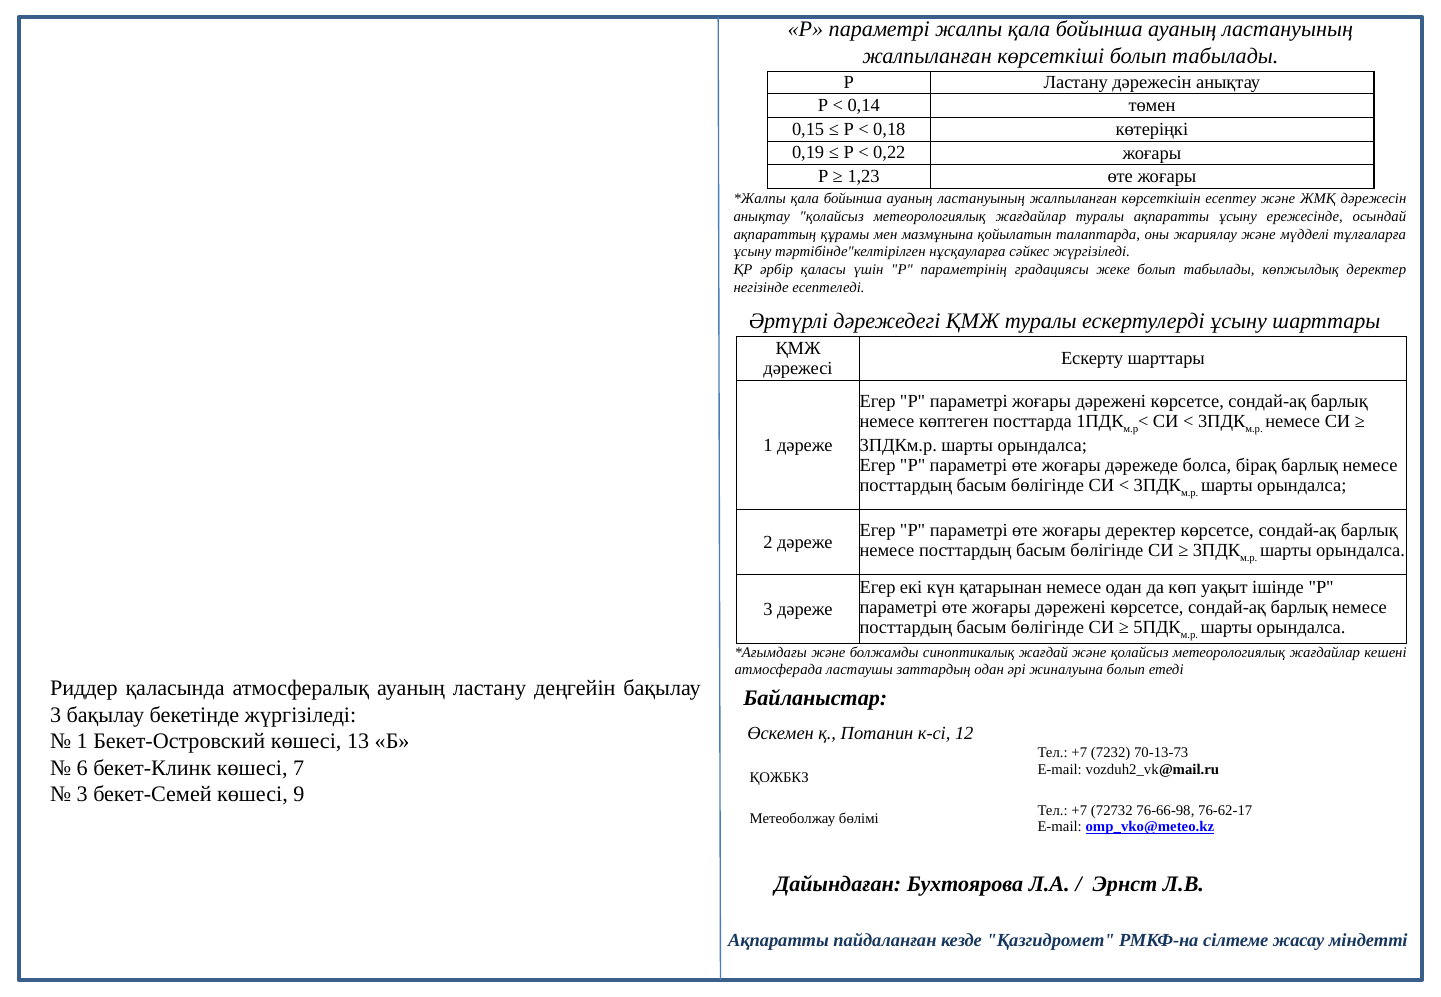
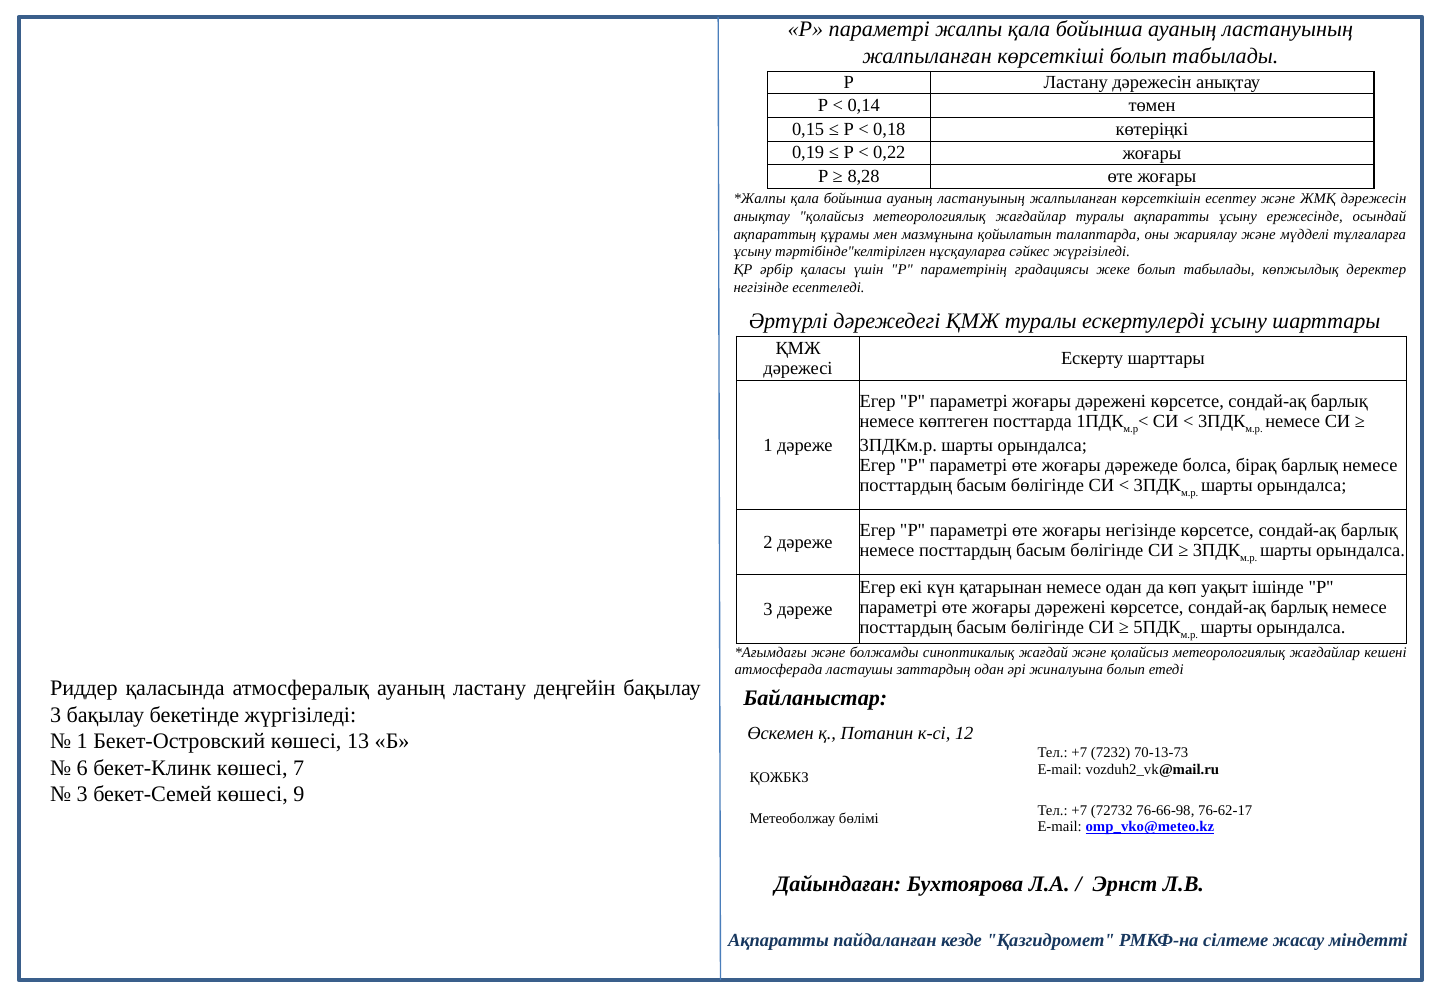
1,23: 1,23 -> 8,28 (864, 177)
жоғары деректер: деректер -> негізінде (1141, 531)
